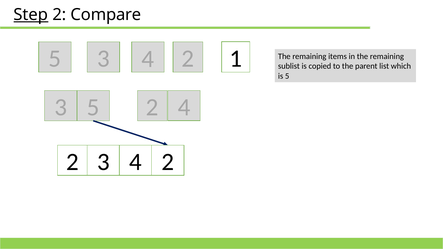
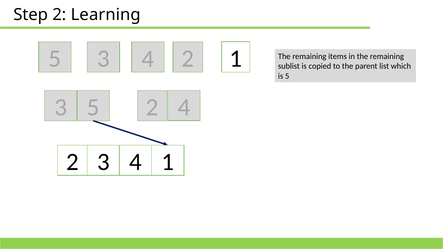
Step underline: present -> none (31, 15)
Compare: Compare -> Learning (106, 15)
2 3 4 2: 2 -> 1 (168, 162)
